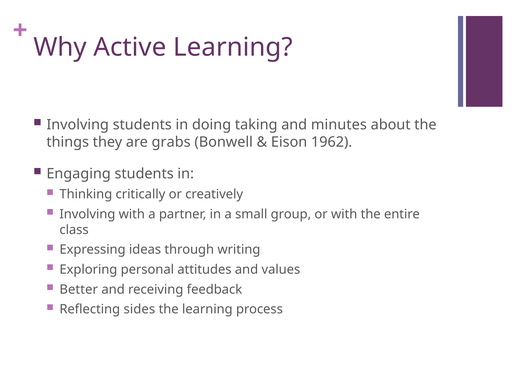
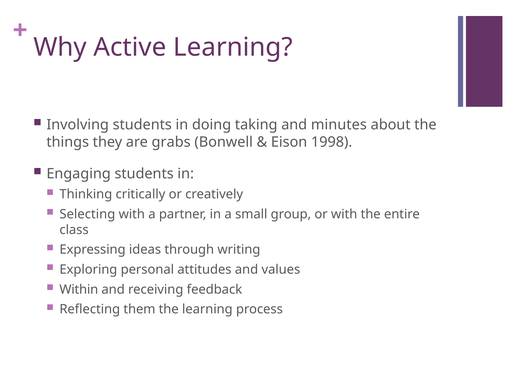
1962: 1962 -> 1998 (332, 142)
Involving: Involving -> Selecting (87, 214)
Better: Better -> Within (79, 290)
sides: sides -> them (139, 310)
